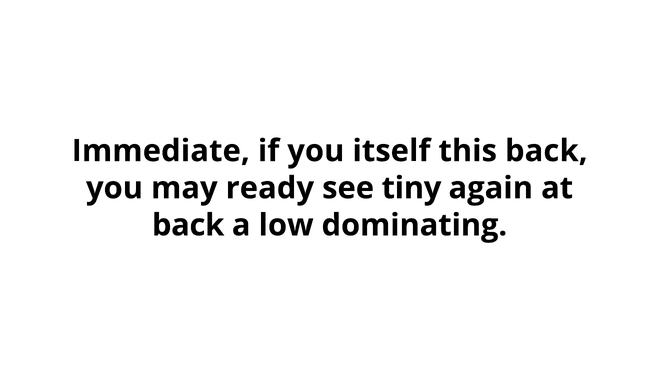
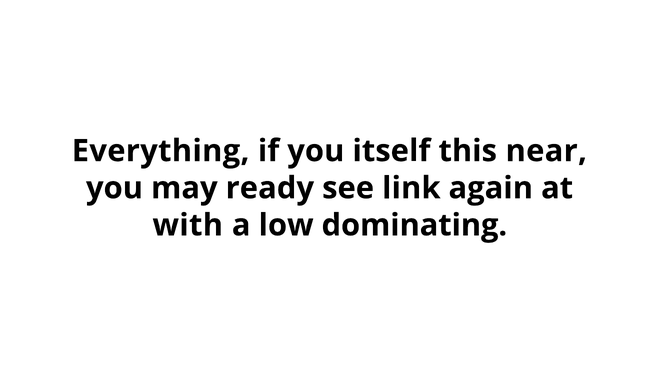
Immediate: Immediate -> Everything (161, 151)
this back: back -> near (546, 151)
tiny: tiny -> link (411, 188)
back: back -> with (188, 225)
